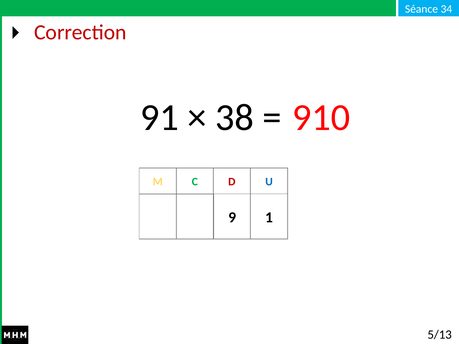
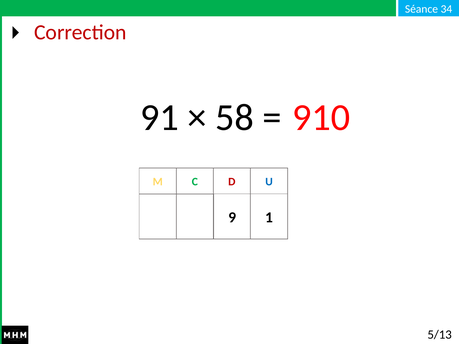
38: 38 -> 58 (234, 118)
